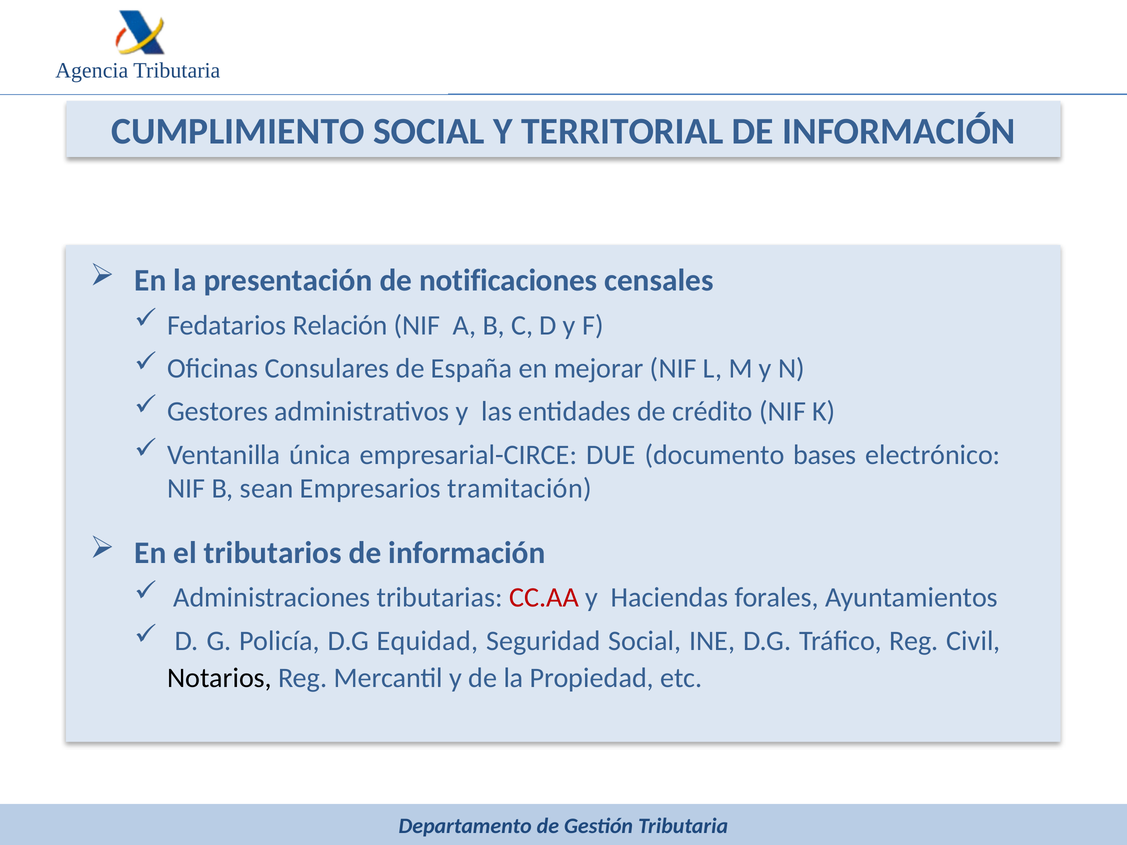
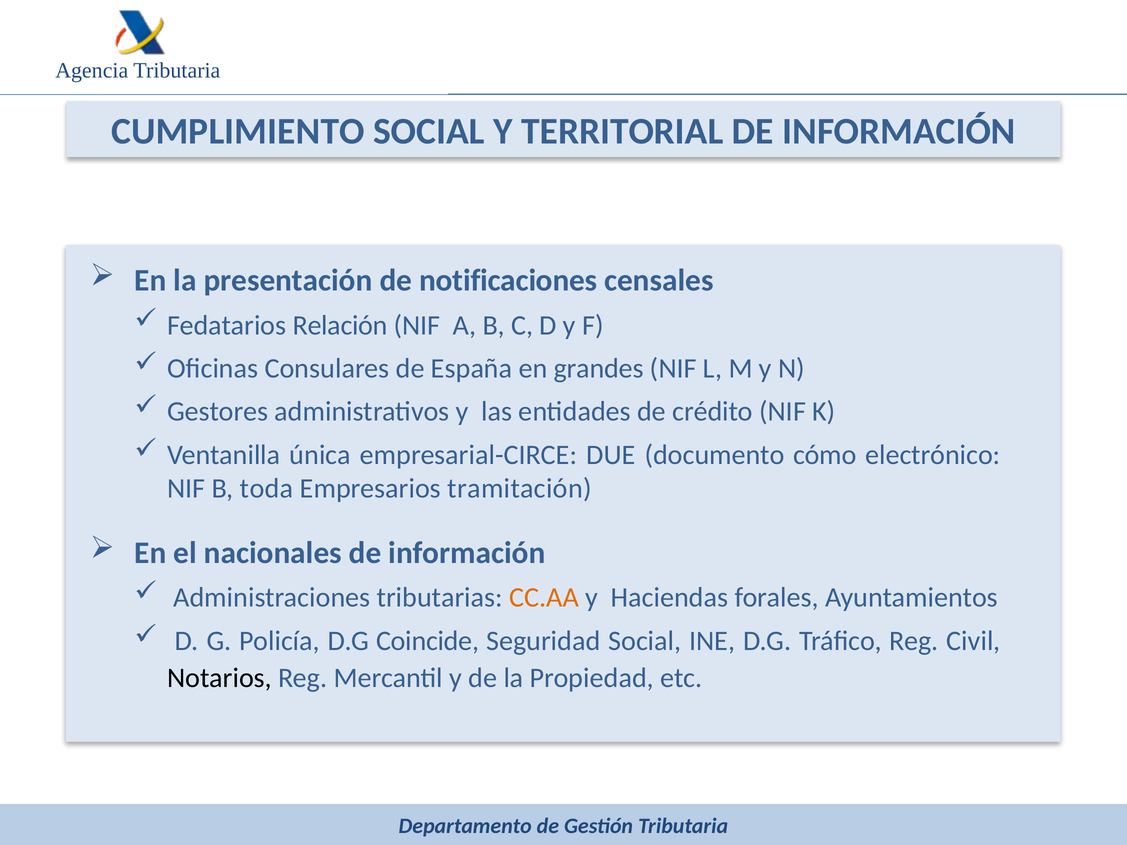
mejorar: mejorar -> grandes (599, 369)
bases: bases -> cómo (825, 455)
sean: sean -> toda (267, 489)
tributarios: tributarios -> nacionales (273, 553)
CC.AA colour: red -> orange (544, 598)
Equidad: Equidad -> Coincide (428, 641)
